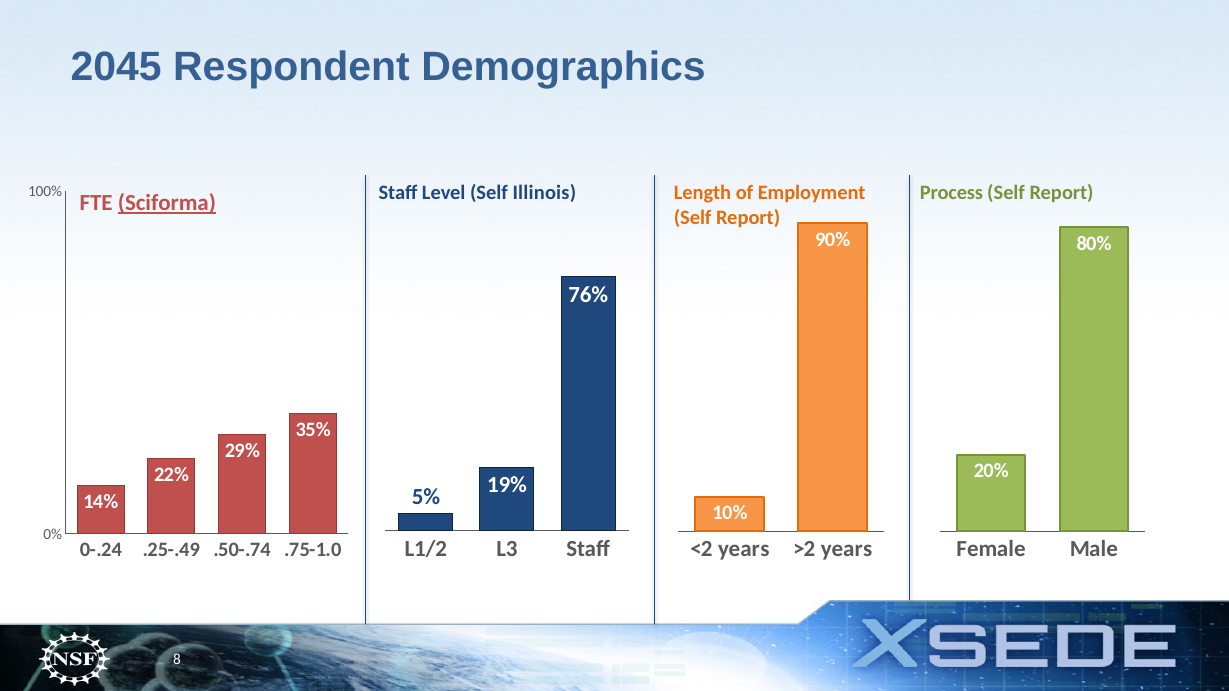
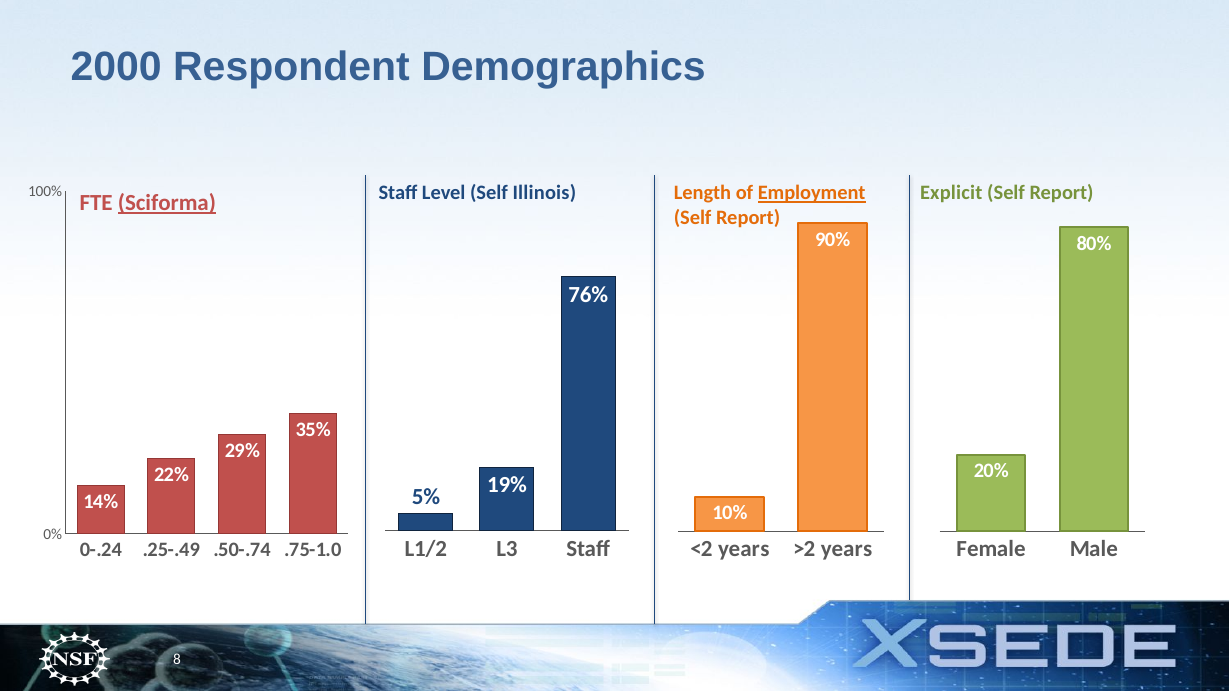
2045: 2045 -> 2000 (116, 67)
Process: Process -> Explicit (951, 193)
Employment underline: none -> present (812, 193)
